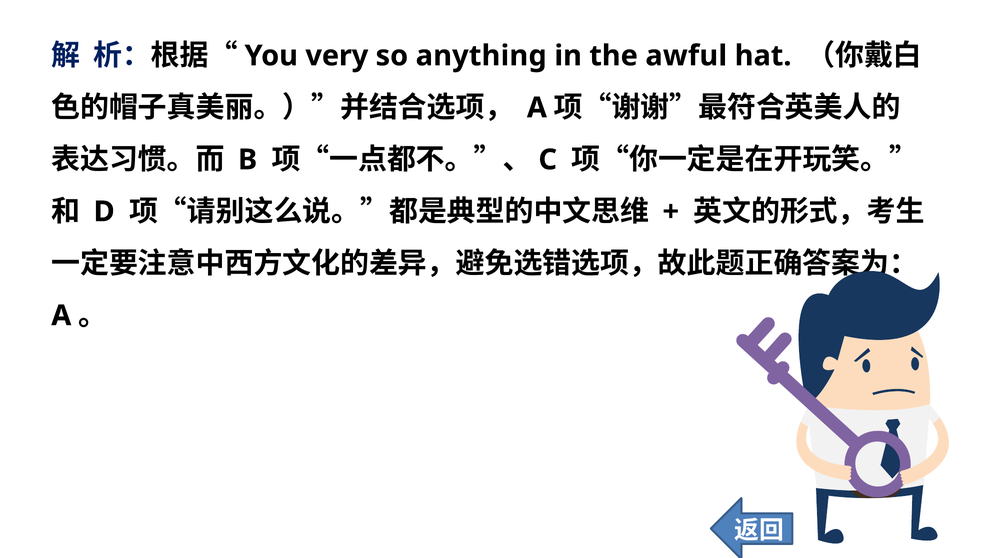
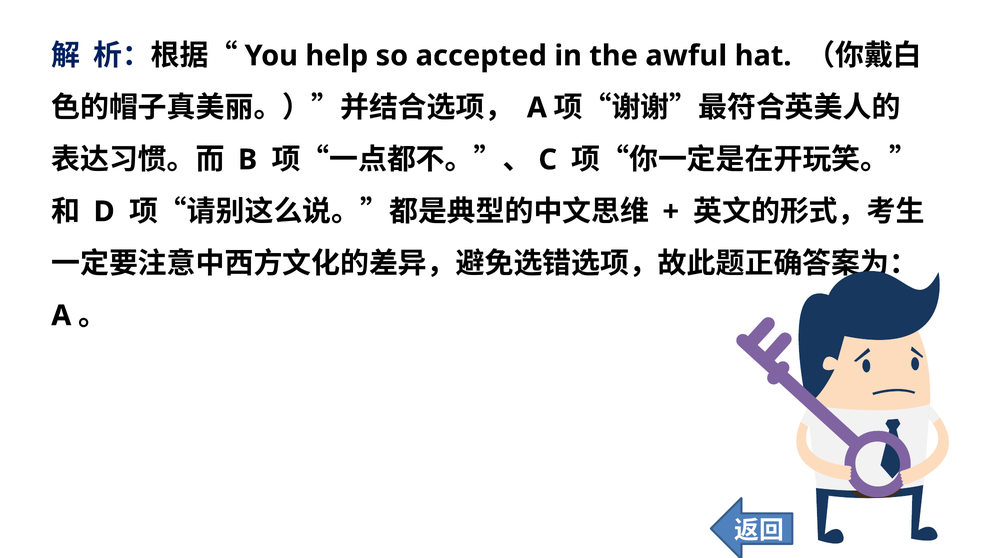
very: very -> help (337, 56)
anything: anything -> accepted (481, 56)
